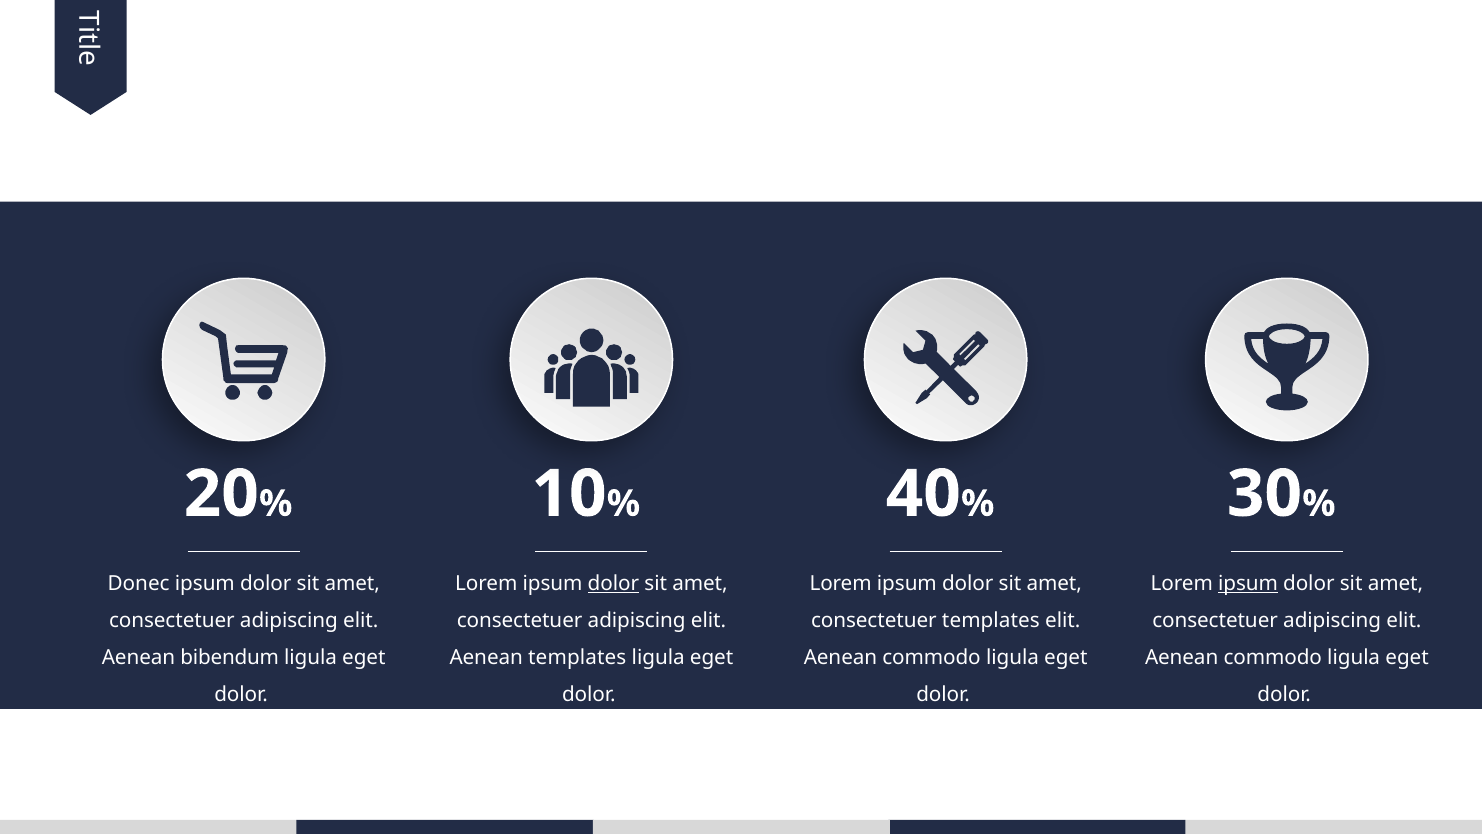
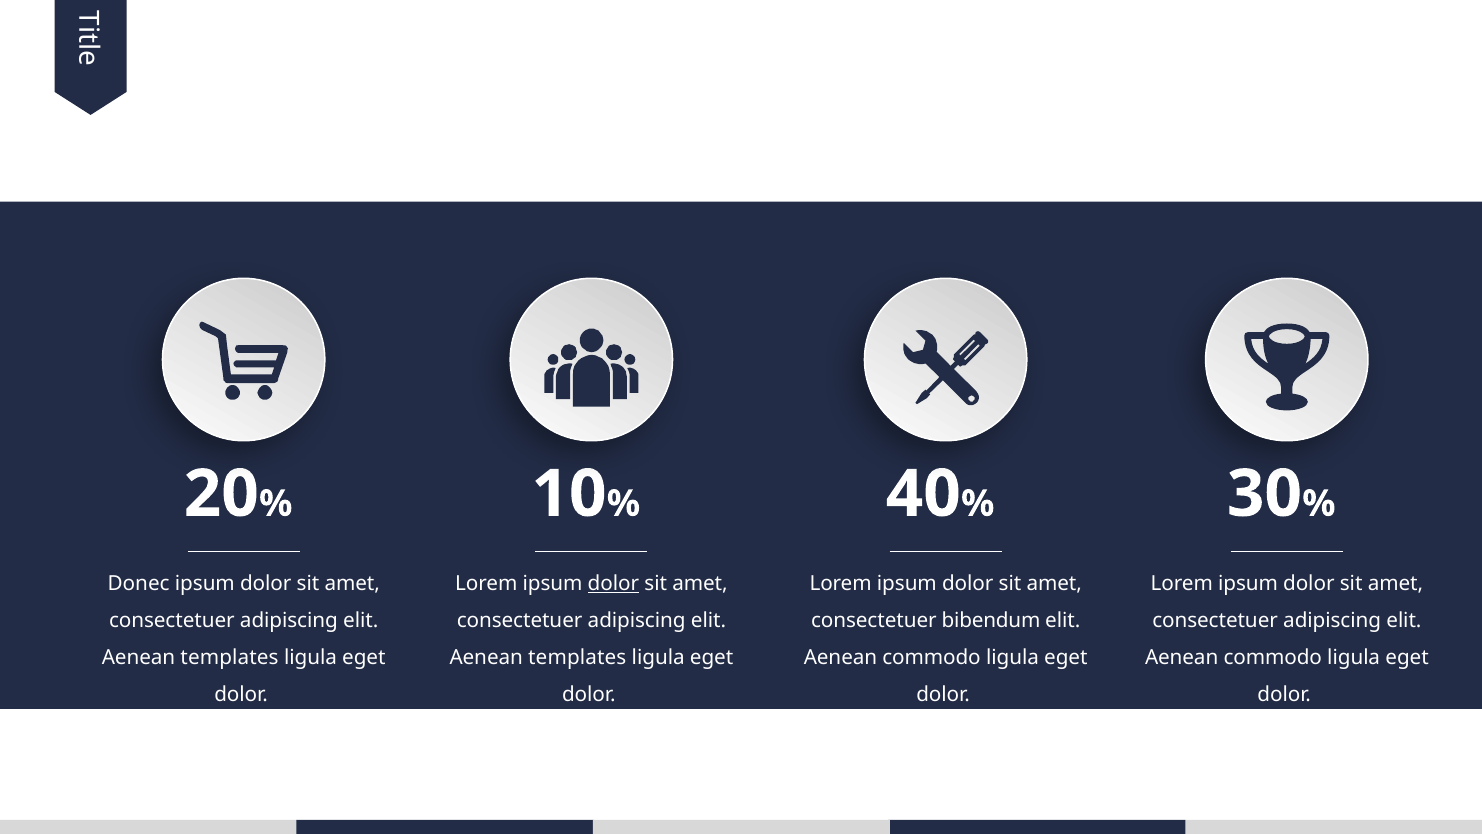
ipsum underline: present -> none (1248, 583)
consectetuer templates: templates -> bibendum (991, 620)
bibendum: bibendum -> templates (230, 657)
